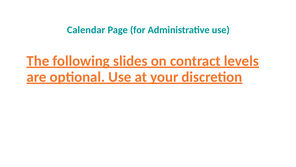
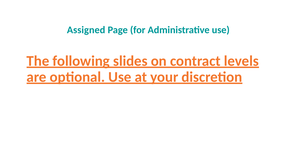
Calendar: Calendar -> Assigned (86, 30)
